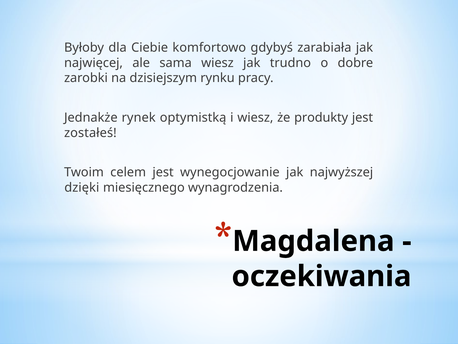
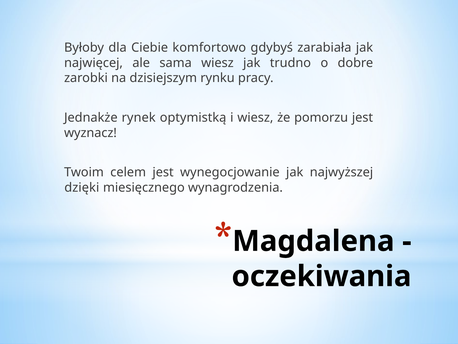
produkty: produkty -> pomorzu (321, 117)
zostałeś: zostałeś -> wyznacz (90, 133)
